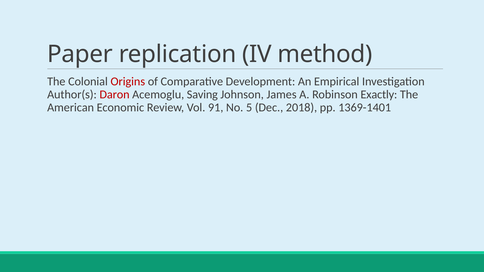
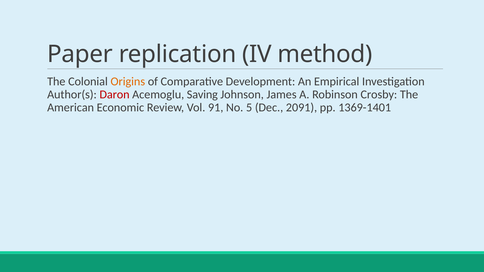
Origins colour: red -> orange (128, 82)
Exactly: Exactly -> Crosby (379, 95)
2018: 2018 -> 2091 (302, 108)
